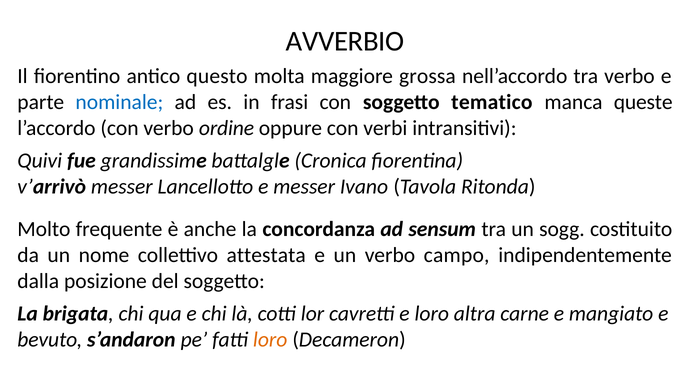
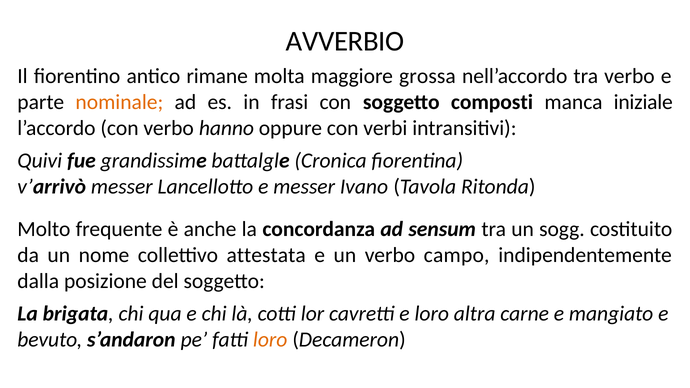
questo: questo -> rimane (217, 76)
nominale colour: blue -> orange (119, 102)
tematico: tematico -> composti (492, 102)
queste: queste -> iniziale (643, 102)
ordine: ordine -> hanno (226, 128)
